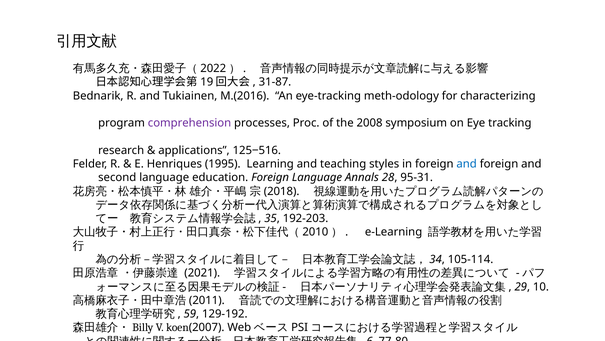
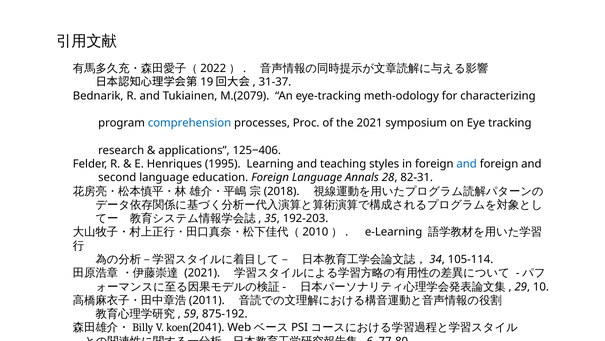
31-87: 31-87 -> 31-37 (275, 82)
M.(2016: M.(2016 -> M.(2079 (245, 96)
comprehension colour: purple -> blue (190, 123)
the 2008: 2008 -> 2021 (370, 123)
125‒516: 125‒516 -> 125‒406 (257, 150)
95-31: 95-31 -> 82-31 (417, 177)
129-192: 129-192 -> 875-192 (225, 313)
2007: 2007 -> 2041 (207, 327)
